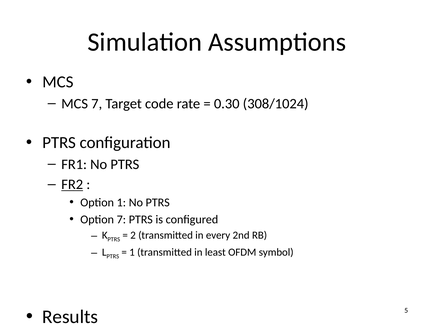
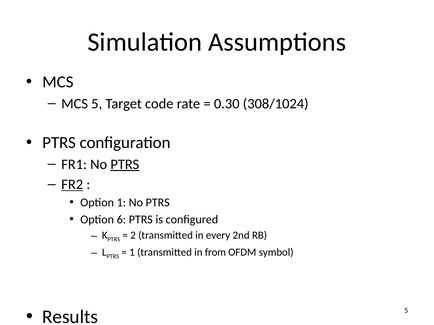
MCS 7: 7 -> 5 (97, 104)
PTRS underline: none -> present (125, 165)
Option 7: 7 -> 6 (121, 220)
least: least -> from (215, 253)
